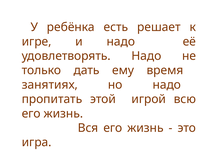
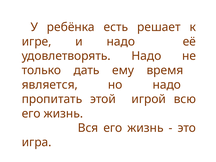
занятиях: занятиях -> является (50, 85)
